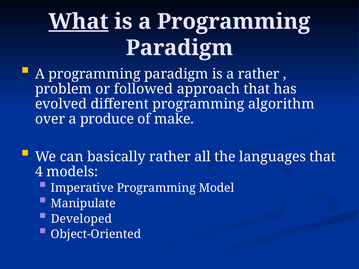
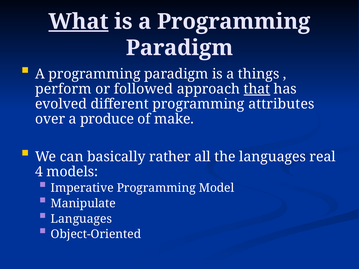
a rather: rather -> things (259, 74)
problem: problem -> perform (63, 89)
that underline: none -> present (257, 89)
algorithm: algorithm -> attributes (281, 104)
languages that: that -> real (323, 157)
Developed: Developed -> Languages (81, 219)
